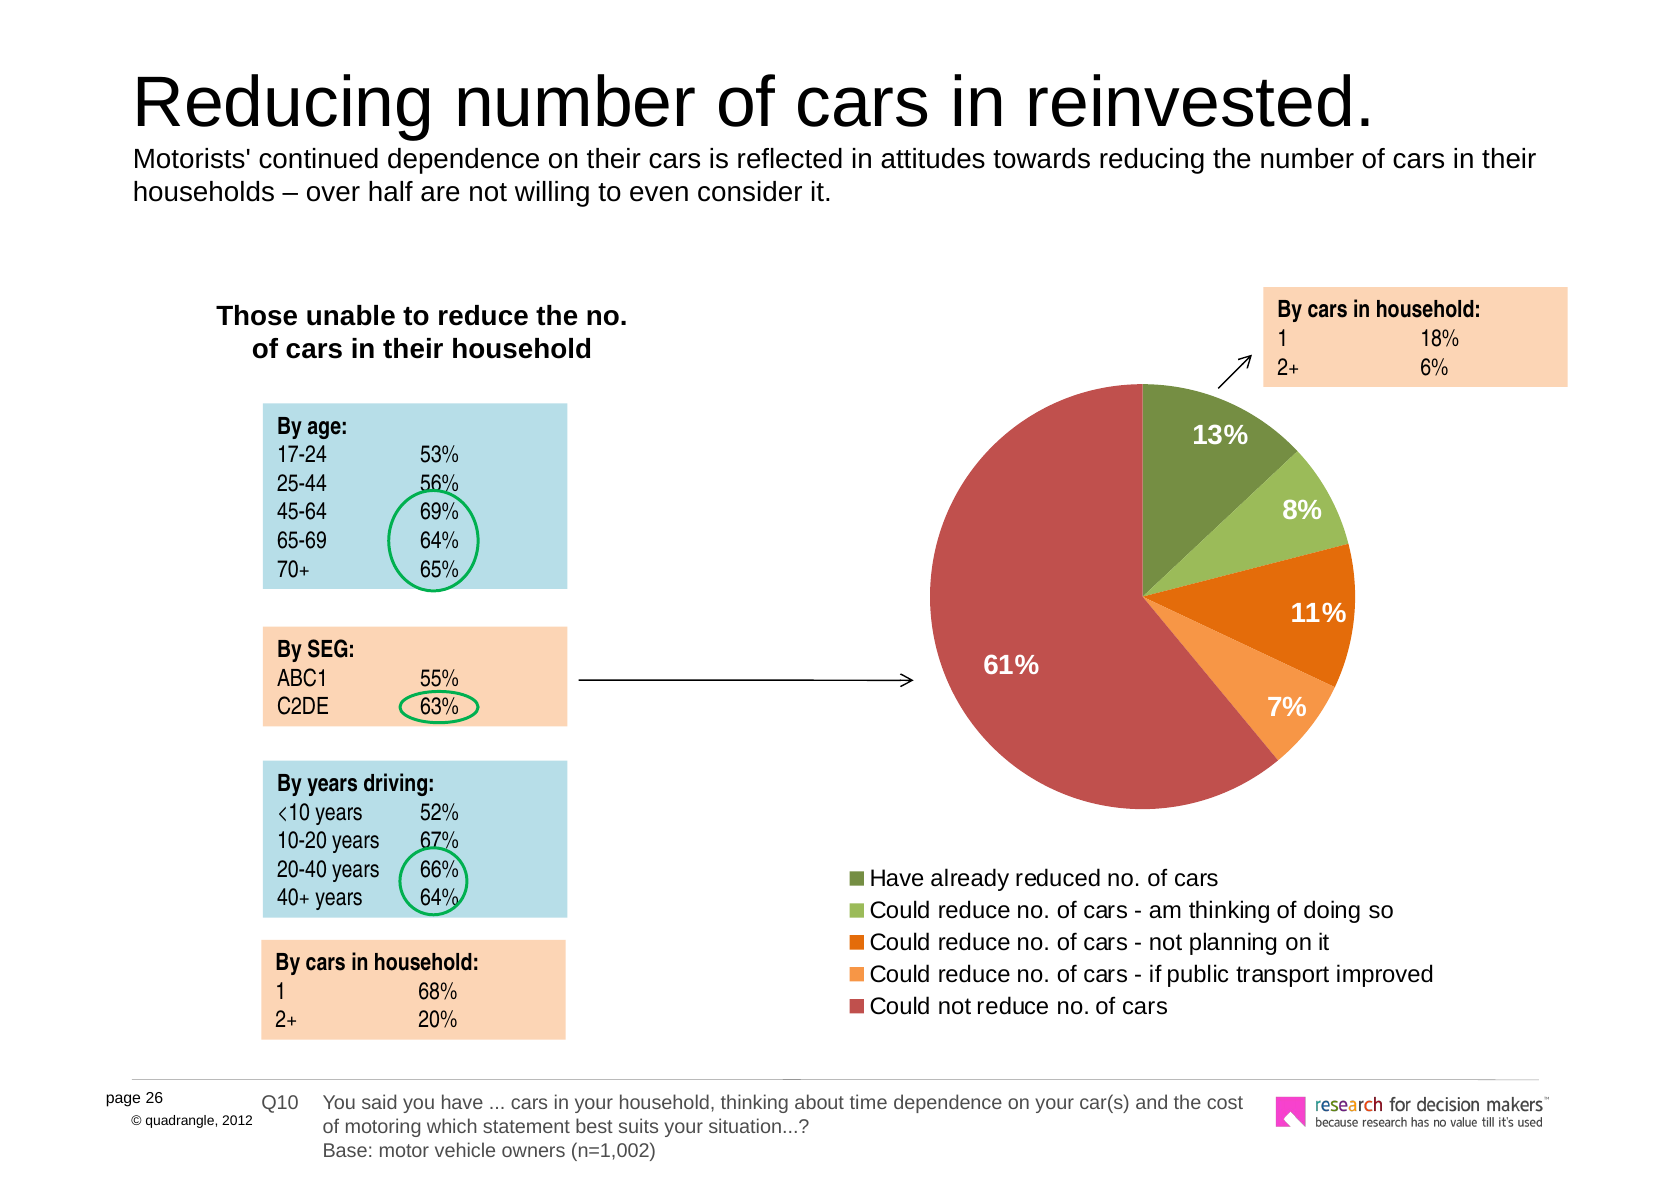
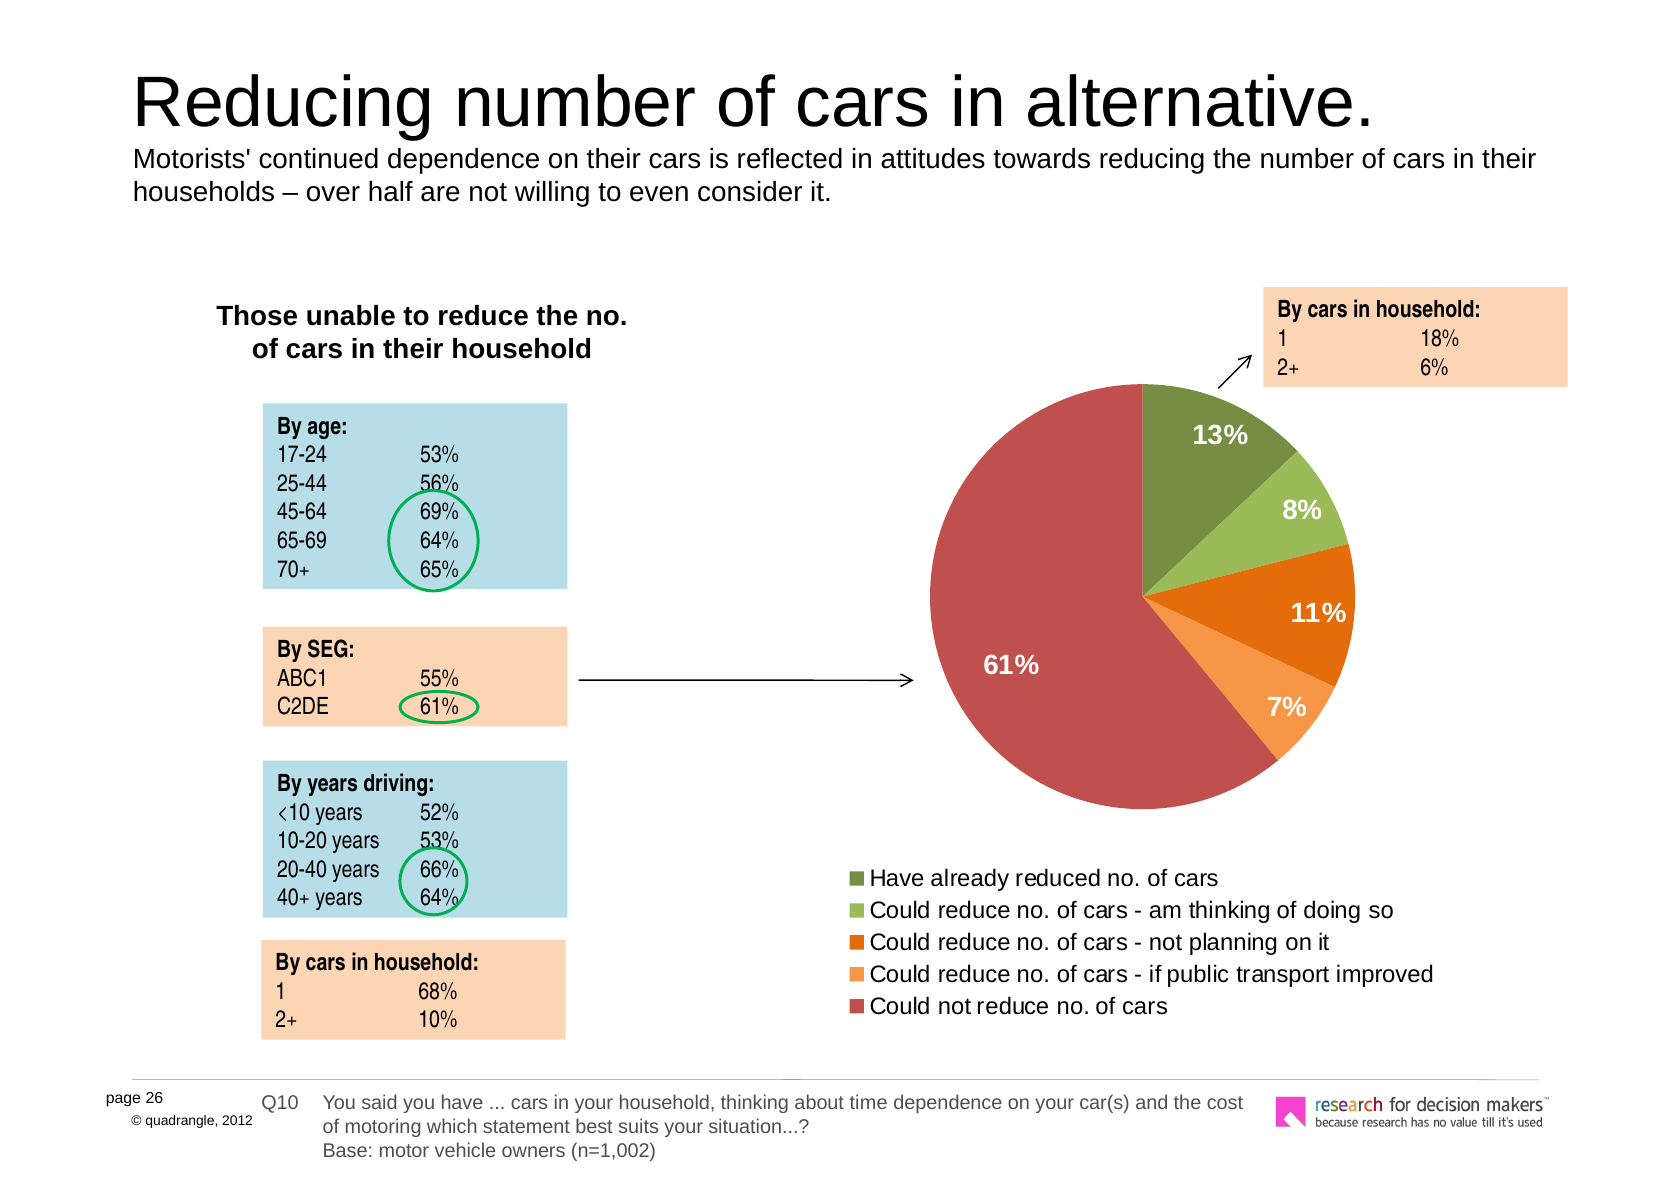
reinvested: reinvested -> alternative (1200, 103)
C2DE 63%: 63% -> 61% (440, 707)
years 67%: 67% -> 53% (440, 841)
20%: 20% -> 10% (438, 1020)
